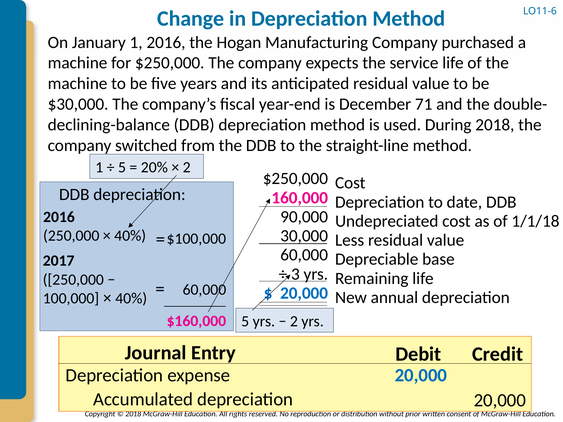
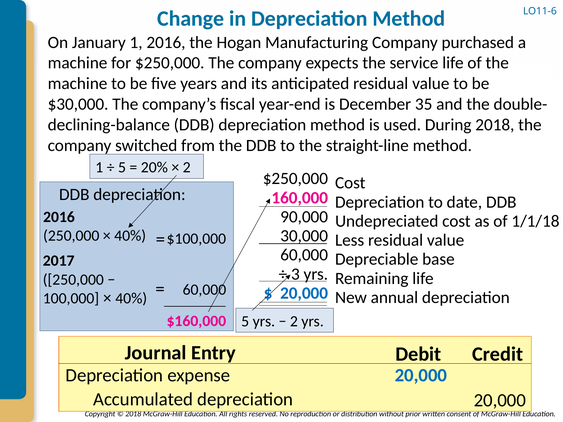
71: 71 -> 35 (424, 104)
